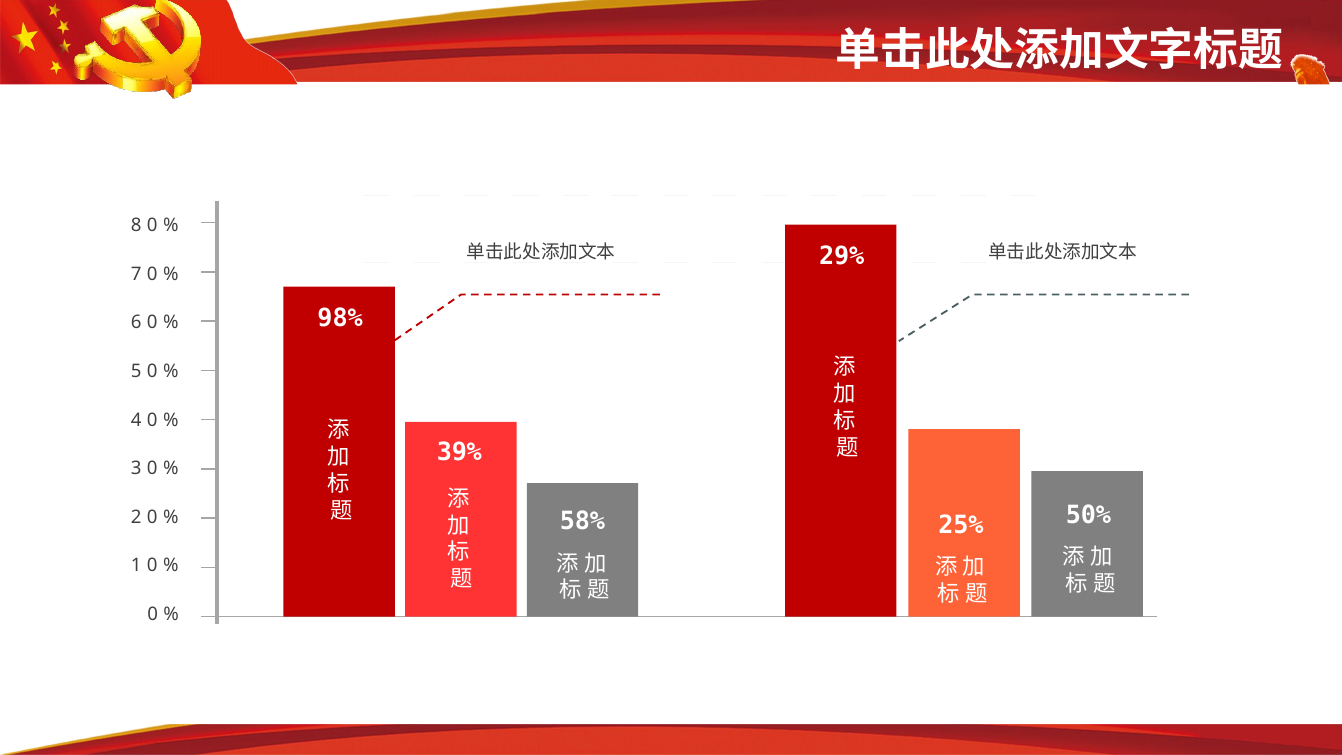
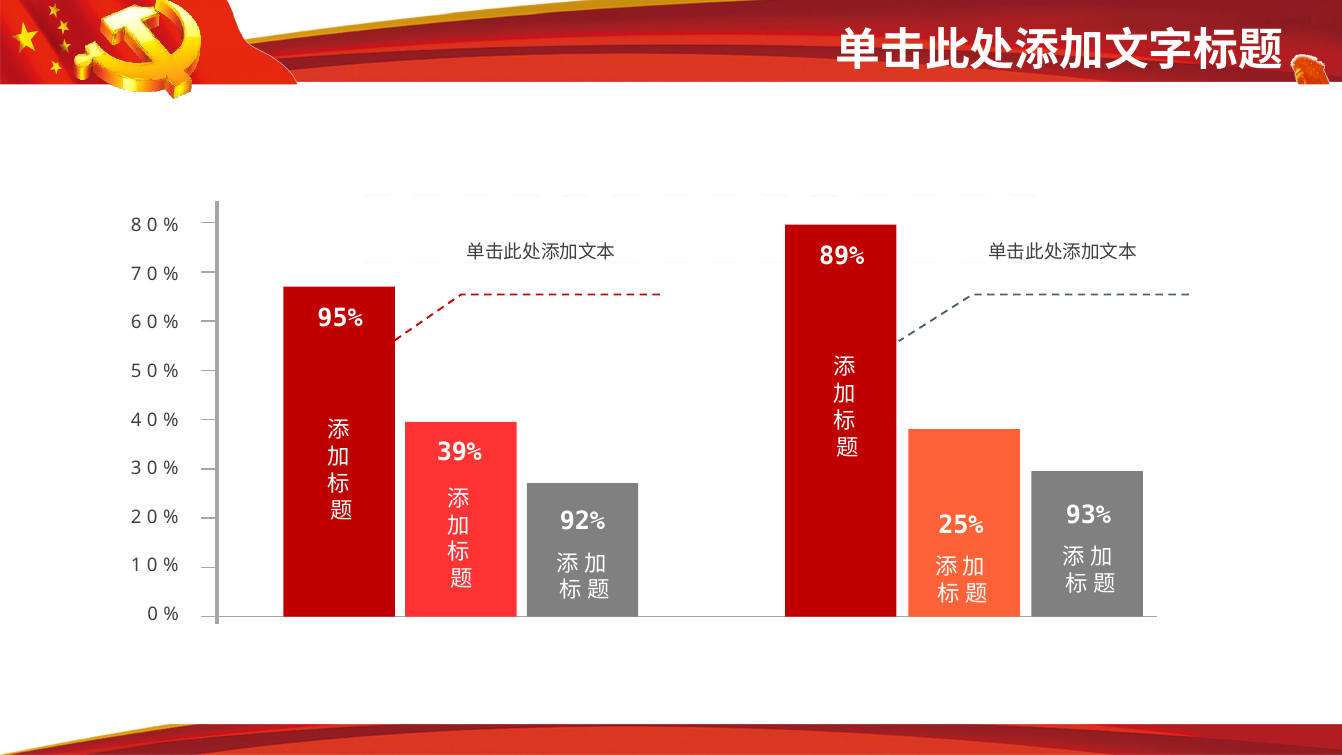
29%: 29% -> 89% (842, 257)
98%: 98% -> 95% (340, 319)
50%: 50% -> 93% (1088, 515)
58%: 58% -> 92% (582, 522)
